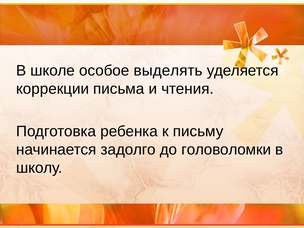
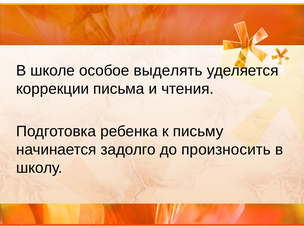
головоломки: головоломки -> произносить (226, 150)
